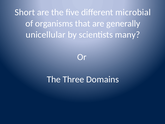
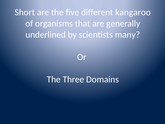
microbial: microbial -> kangaroo (133, 12)
unicellular: unicellular -> underlined (46, 35)
